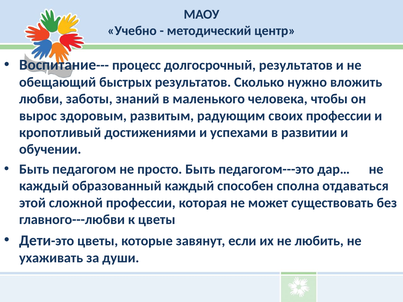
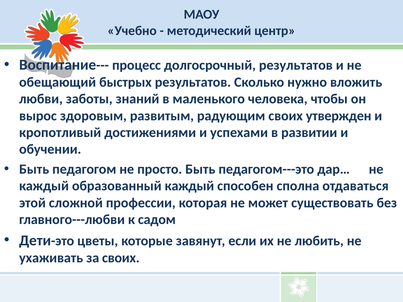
своих профессии: профессии -> утвержден (339, 116)
к цветы: цветы -> садом (157, 220)
за души: души -> своих (121, 258)
